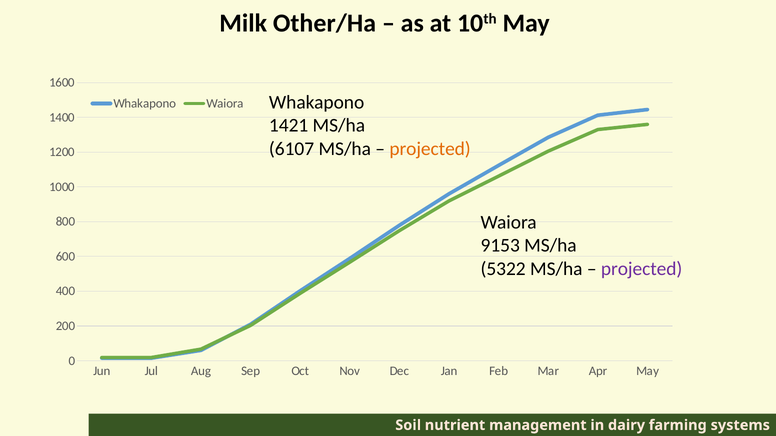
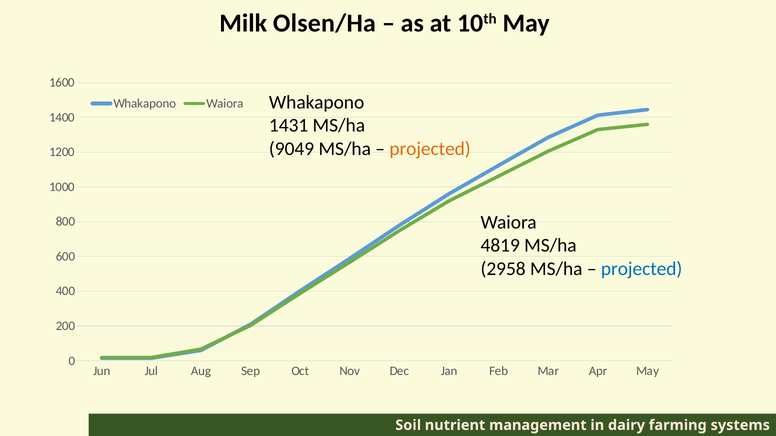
Other/Ha: Other/Ha -> Olsen/Ha (324, 23)
1421: 1421 -> 1431 (289, 126)
6107: 6107 -> 9049 (292, 149)
9153: 9153 -> 4819 (500, 246)
5322: 5322 -> 2958 (503, 269)
projected colour: purple -> blue (642, 269)
